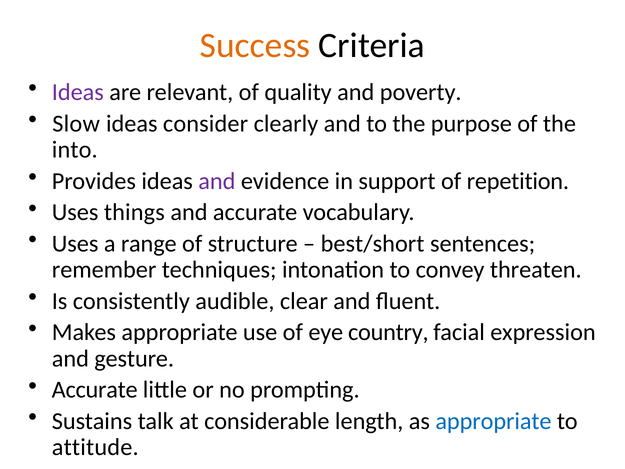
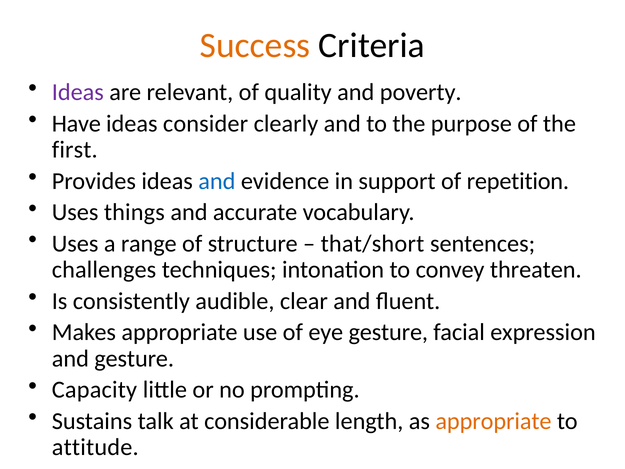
Slow: Slow -> Have (76, 123)
into: into -> first (75, 150)
and colour: purple -> blue (217, 181)
best/short: best/short -> that/short (372, 243)
remember: remember -> challenges (104, 270)
eye country: country -> gesture (388, 332)
Accurate: Accurate -> Capacity (94, 390)
appropriate colour: blue -> orange (493, 421)
